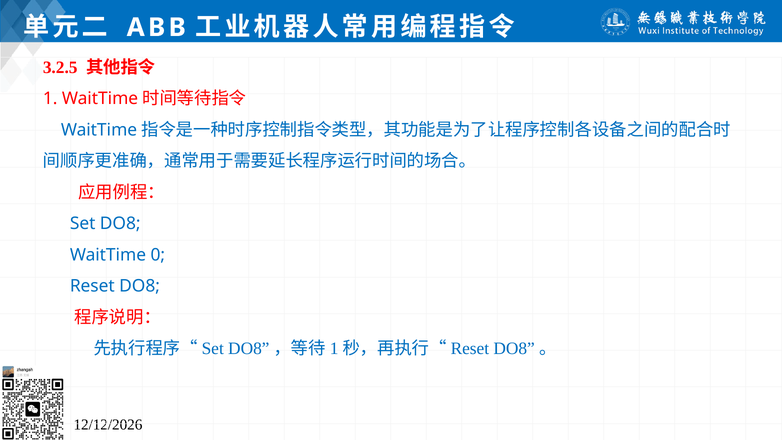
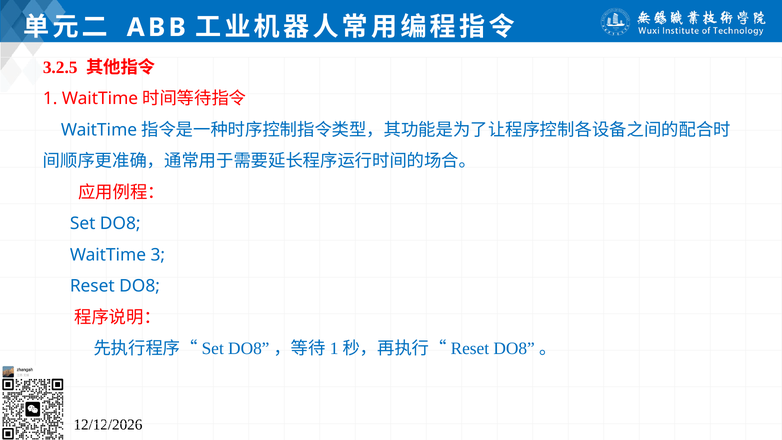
0: 0 -> 3 (158, 255)
